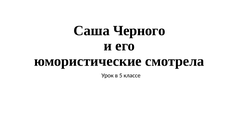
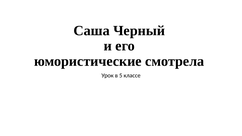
Черного: Черного -> Черный (139, 31)
